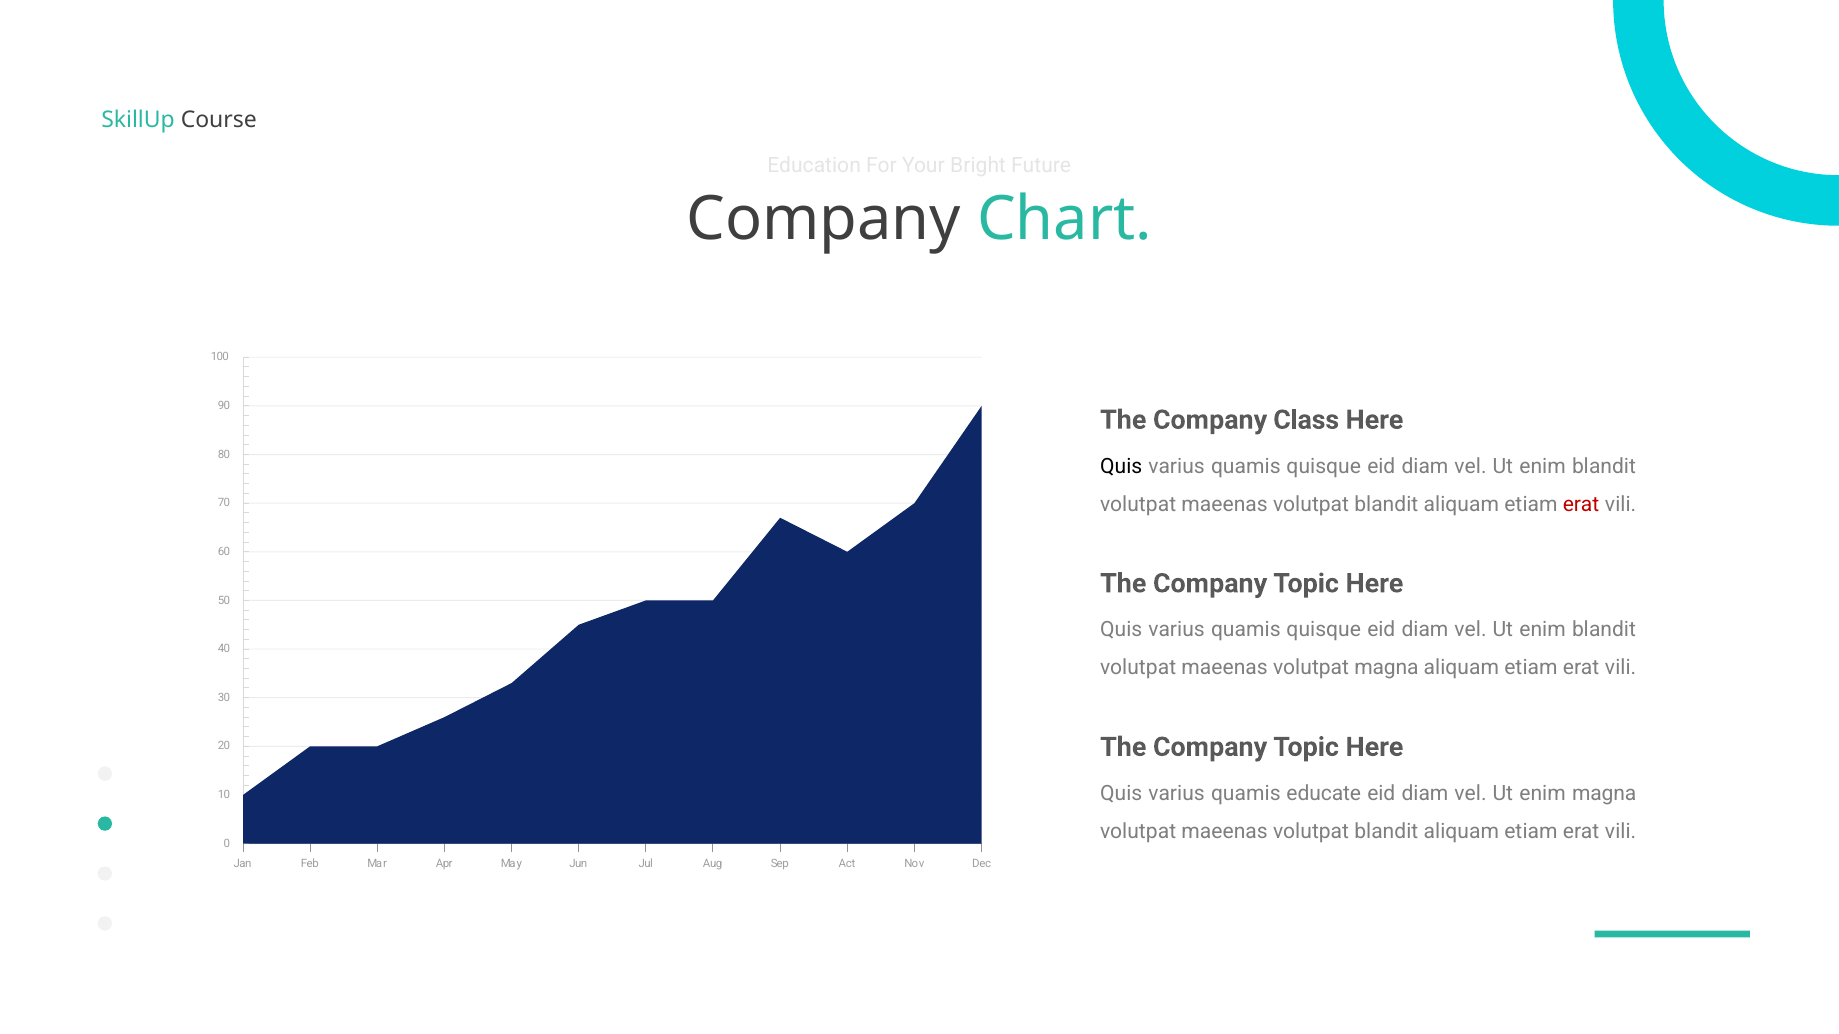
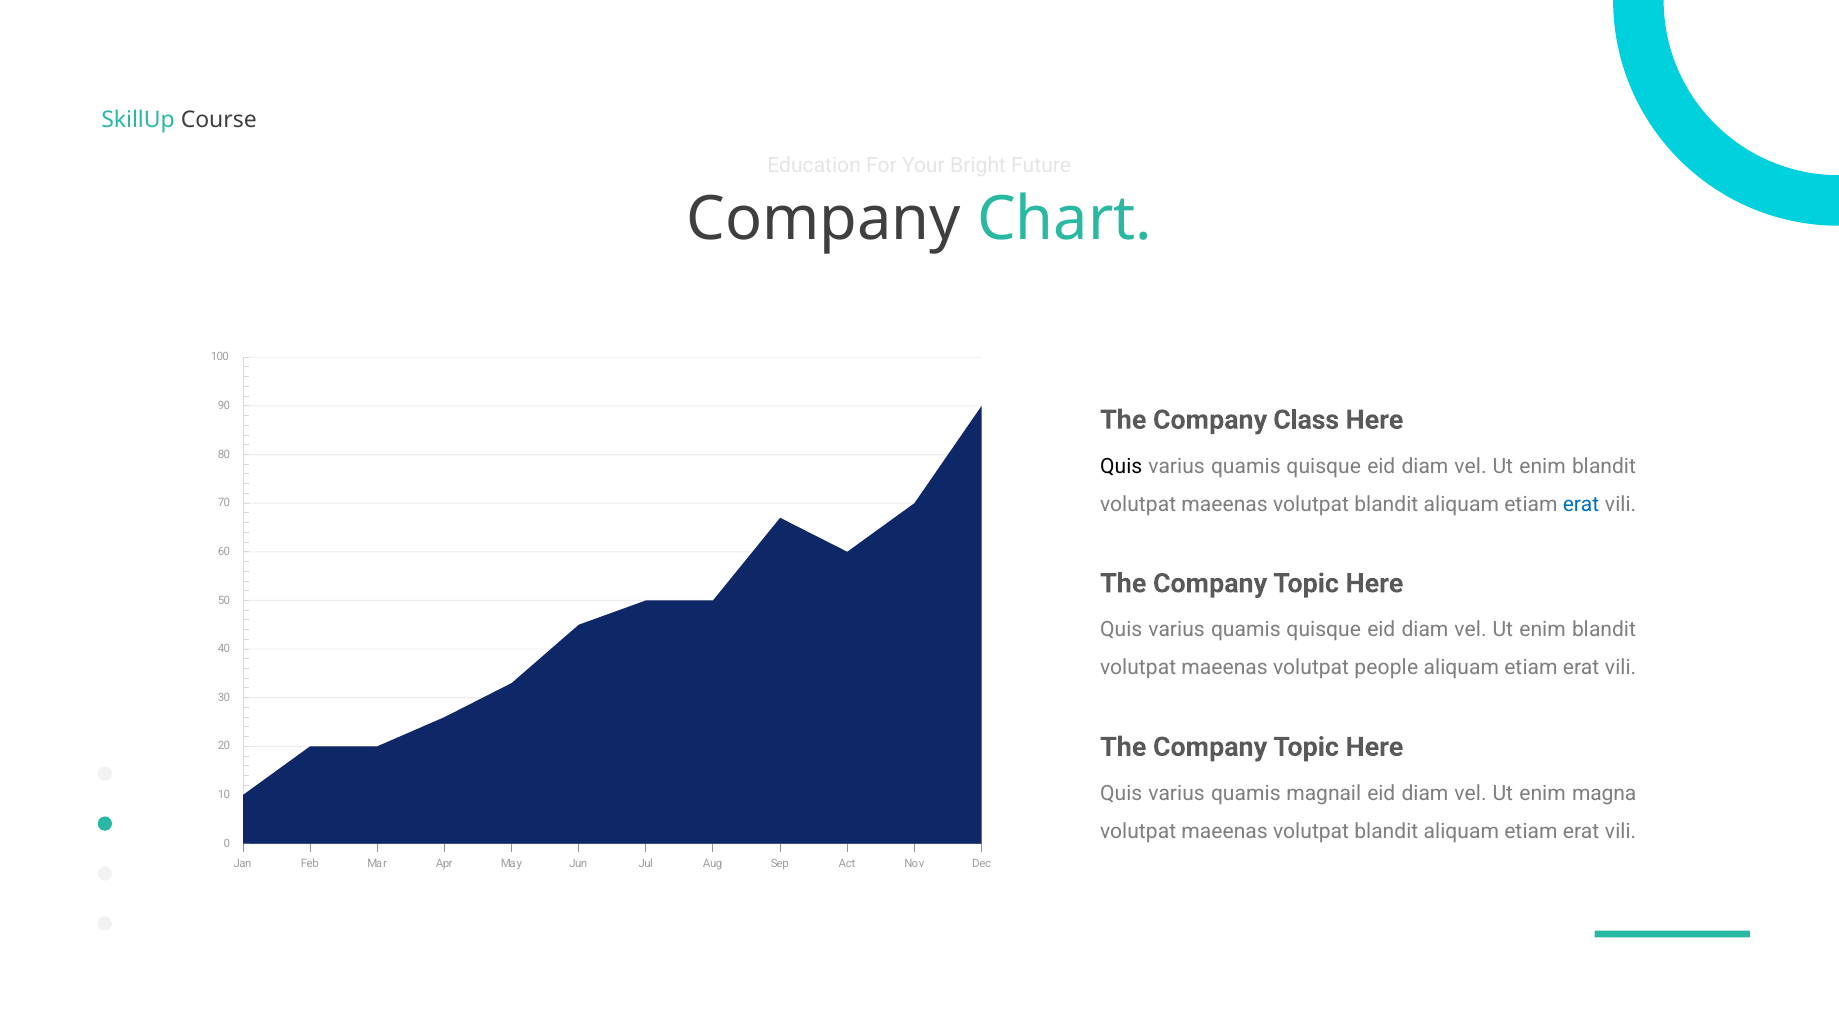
erat colour: red -> blue (1581, 504)
volutpat magna: magna -> people (1386, 668)
educate: educate -> magnail (1324, 794)
